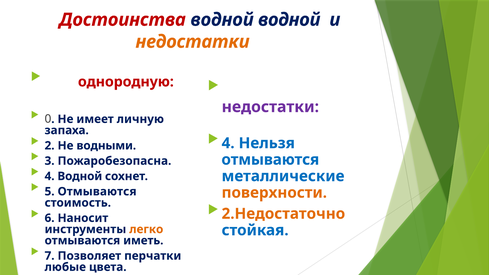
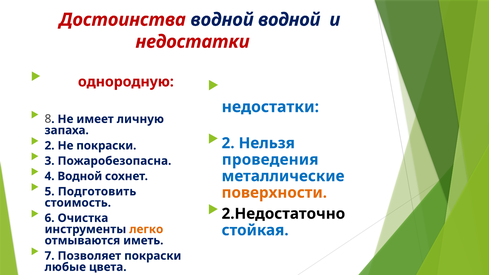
недостатки colour: orange -> red (193, 42)
недостатки colour: purple -> blue (270, 107)
0: 0 -> 8 (48, 119)
4: 4 -> 2 (228, 143)
Не водными: водными -> покраски (106, 146)
отмываются: отмываются -> проведения (270, 160)
5 Отмываются: Отмываются -> Подготовить (97, 192)
2.Недостаточно colour: orange -> black (283, 214)
Наносит: Наносит -> Очистка (83, 218)
Позволяет перчатки: перчатки -> покраски (153, 256)
